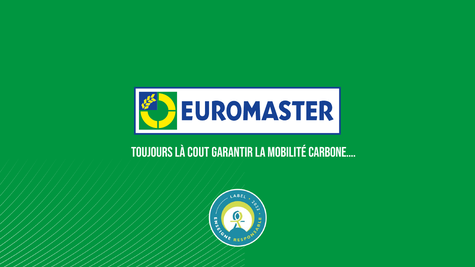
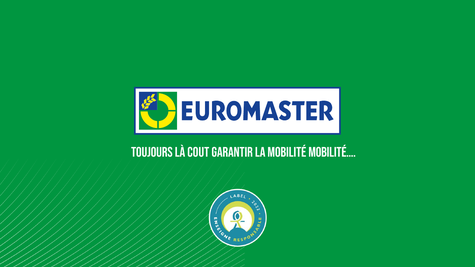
CARBONE…: CARBONE… -> MOBILITÉ… (332, 152)
